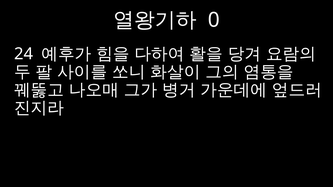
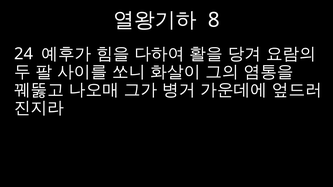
0: 0 -> 8 (214, 20)
